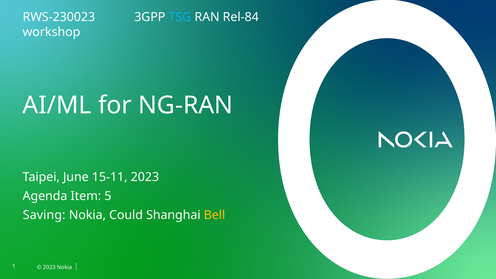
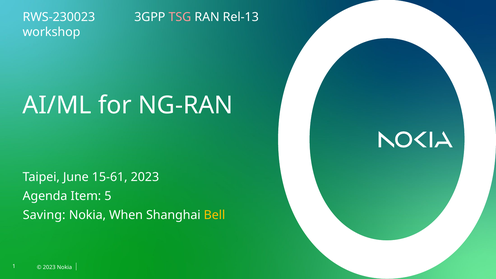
TSG colour: light blue -> pink (180, 17)
Rel-84: Rel-84 -> Rel-13 (241, 17)
15-11: 15-11 -> 15-61 (110, 177)
Could: Could -> When (126, 215)
